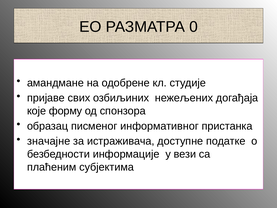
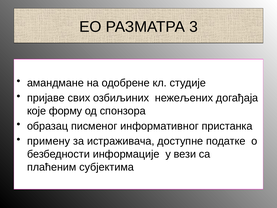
0: 0 -> 3 (193, 27)
значајне: значајне -> примену (49, 141)
